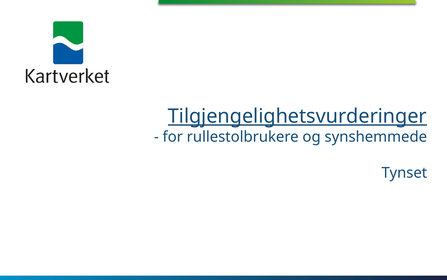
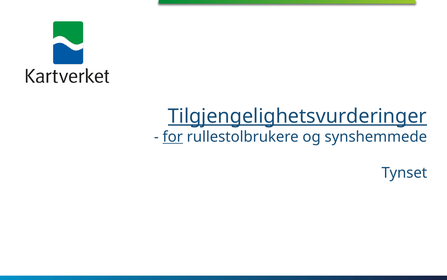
for underline: none -> present (173, 137)
